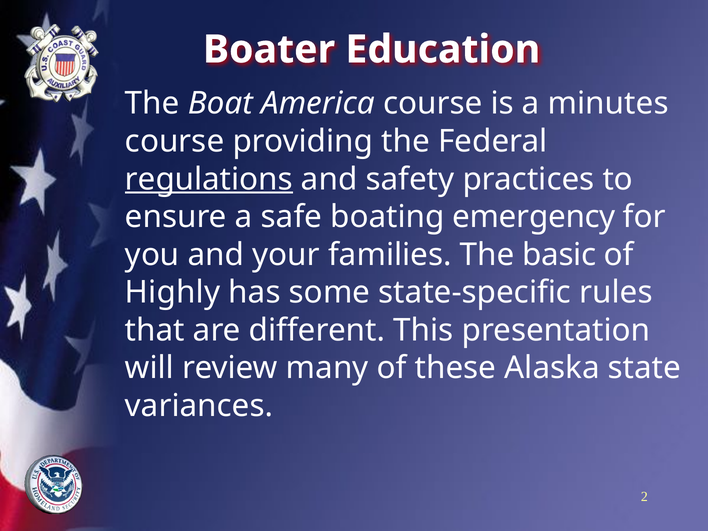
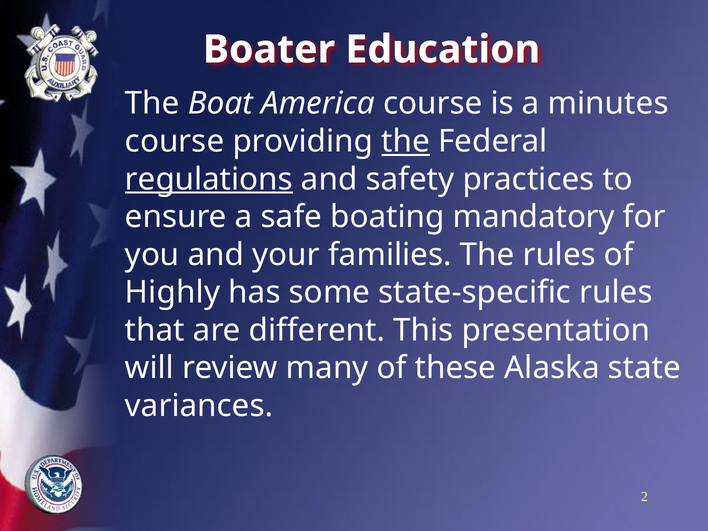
the underline: none -> present (406, 141)
emergency: emergency -> mandatory (534, 217)
The basic: basic -> rules (559, 255)
